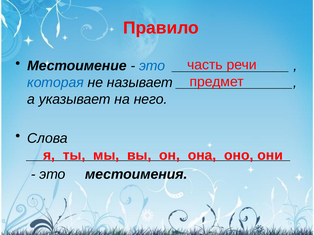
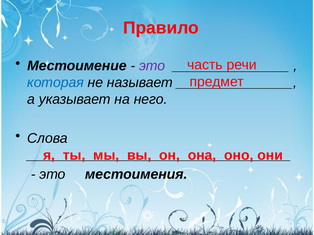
это colour: blue -> purple (152, 66)
